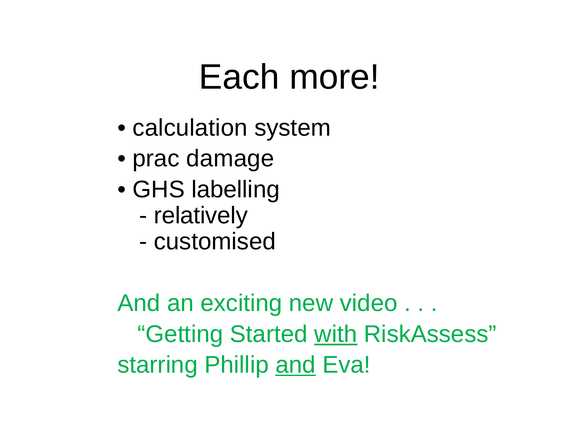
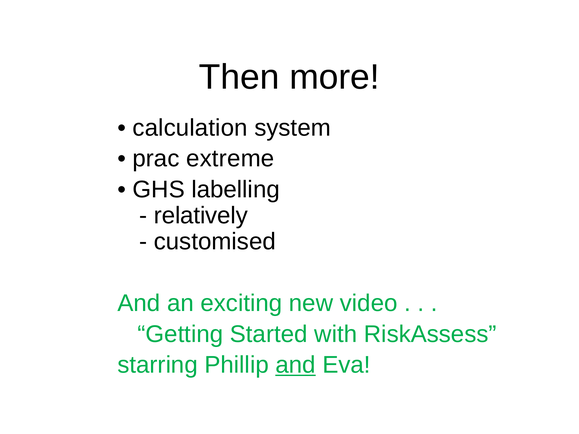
Each: Each -> Then (239, 77)
damage: damage -> extreme (230, 159)
with underline: present -> none (336, 334)
